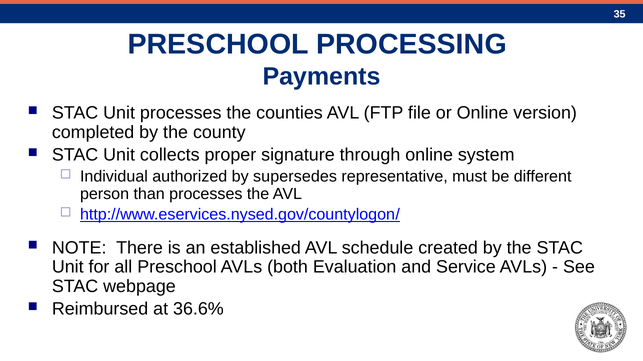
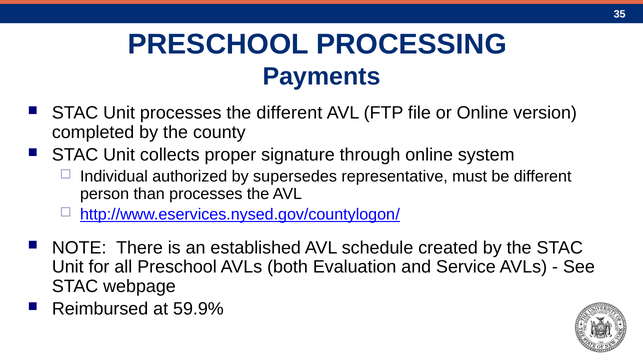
the counties: counties -> different (289, 113)
36.6%: 36.6% -> 59.9% (198, 310)
